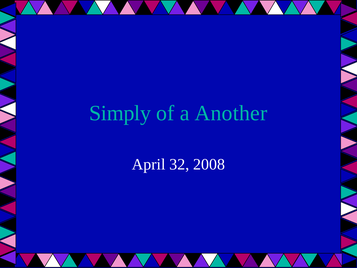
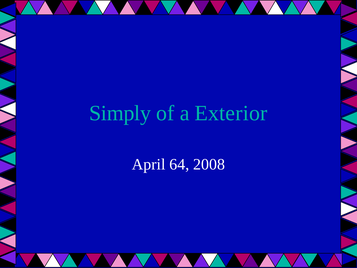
Another: Another -> Exterior (231, 113)
32: 32 -> 64 (179, 164)
